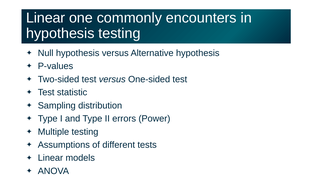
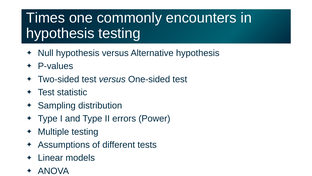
Linear: Linear -> Times (46, 18)
